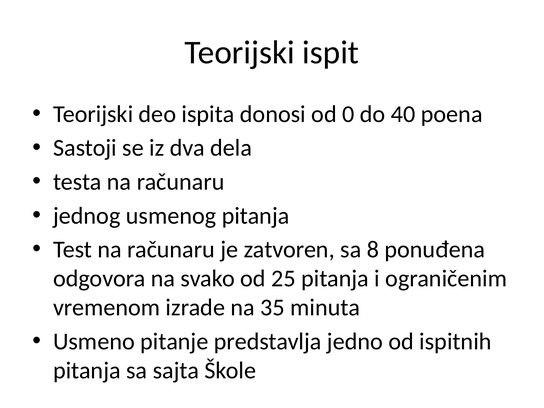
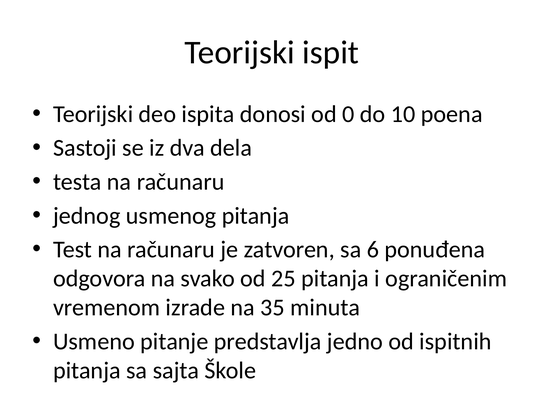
40: 40 -> 10 (403, 114)
8: 8 -> 6 (373, 250)
